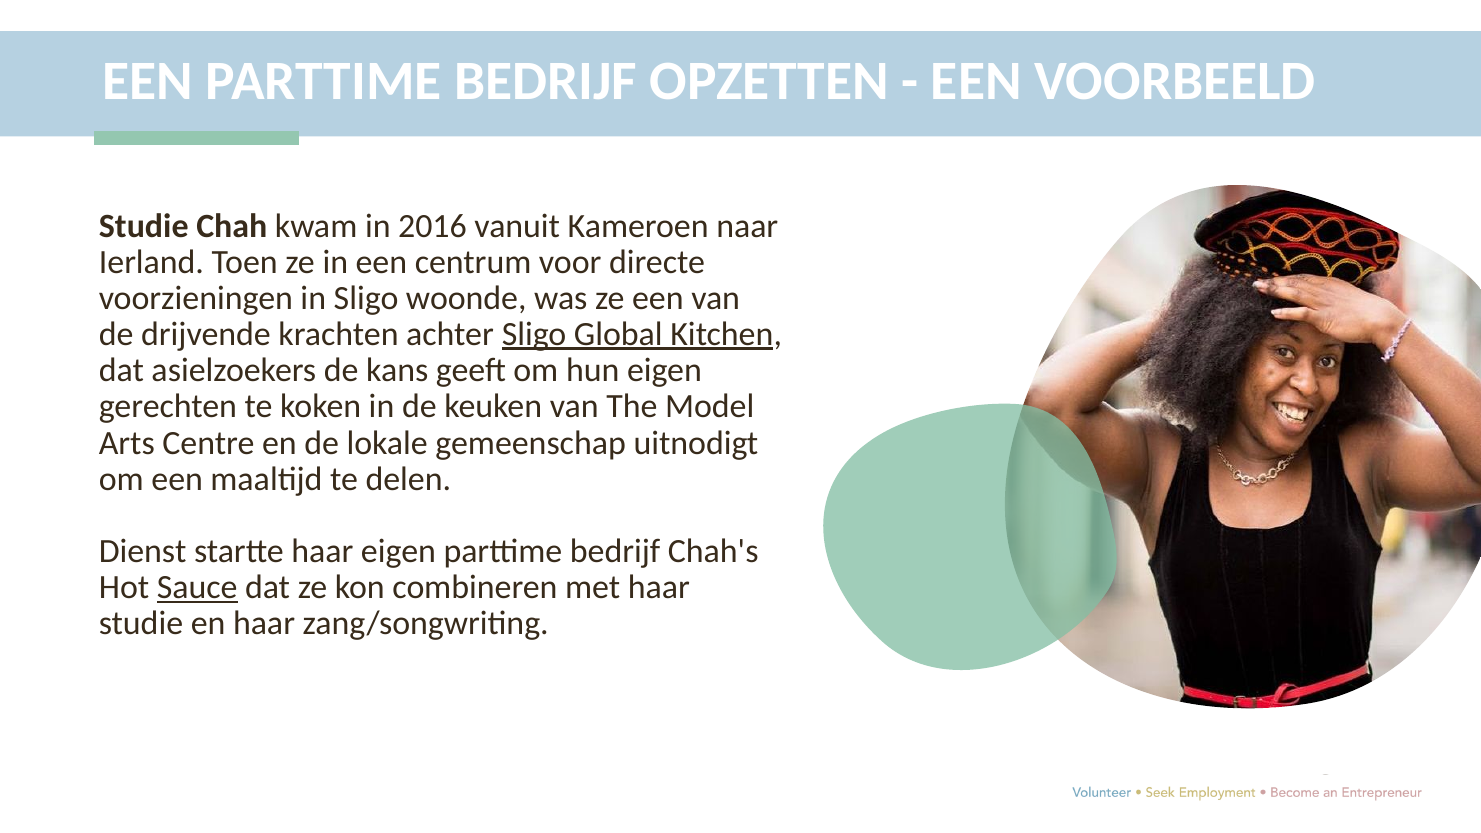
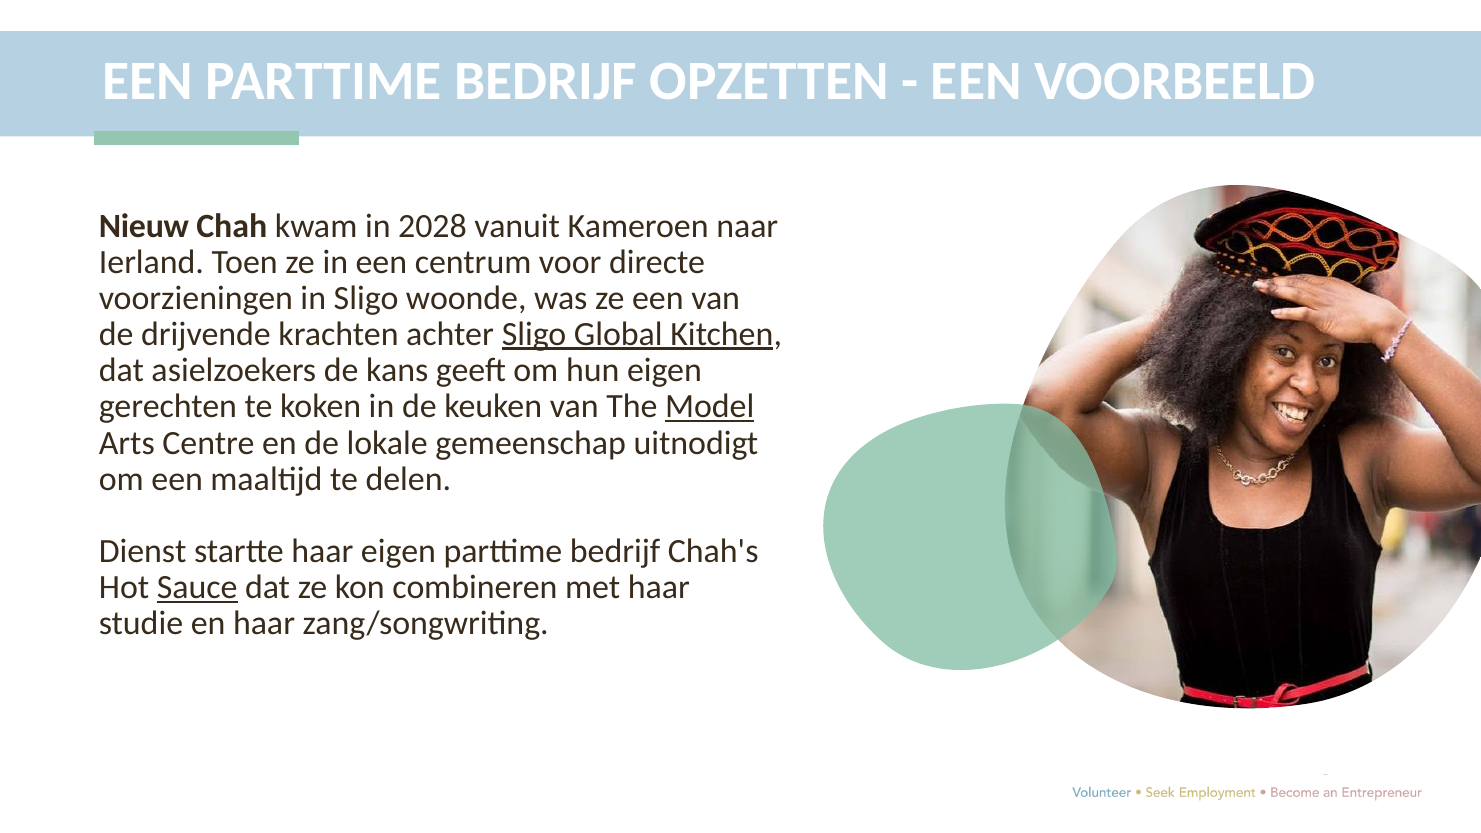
Studie: Studie -> Nieuw (144, 226)
2016: 2016 -> 2028 (432, 226)
Model underline: none -> present (710, 407)
